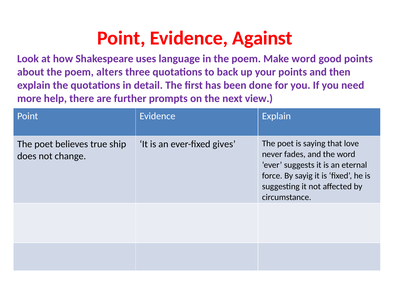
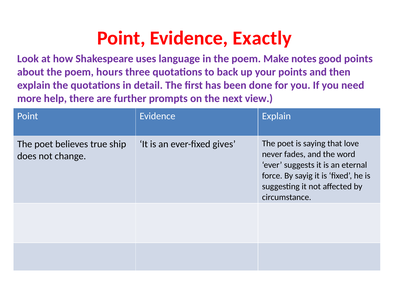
Against: Against -> Exactly (262, 38)
Make word: word -> notes (304, 59)
alters: alters -> hours (109, 72)
